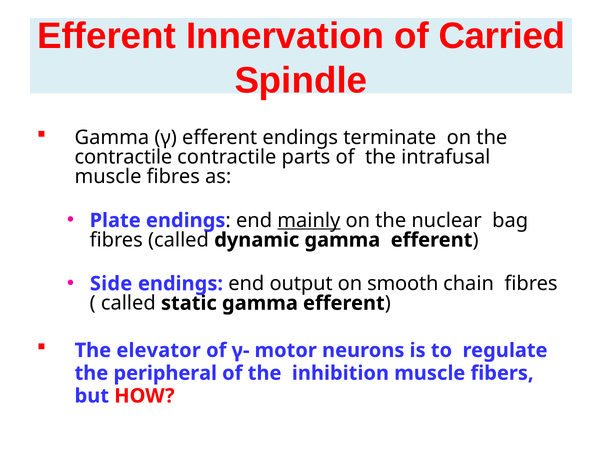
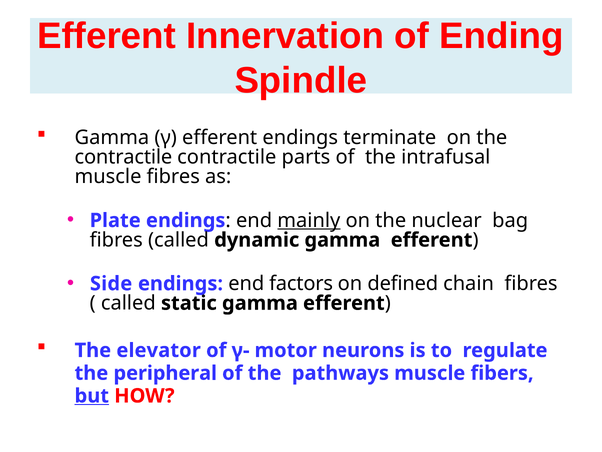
Carried: Carried -> Ending (502, 36)
output: output -> factors (301, 283)
smooth: smooth -> defined (403, 283)
inhibition: inhibition -> pathways (340, 373)
but underline: none -> present (92, 395)
